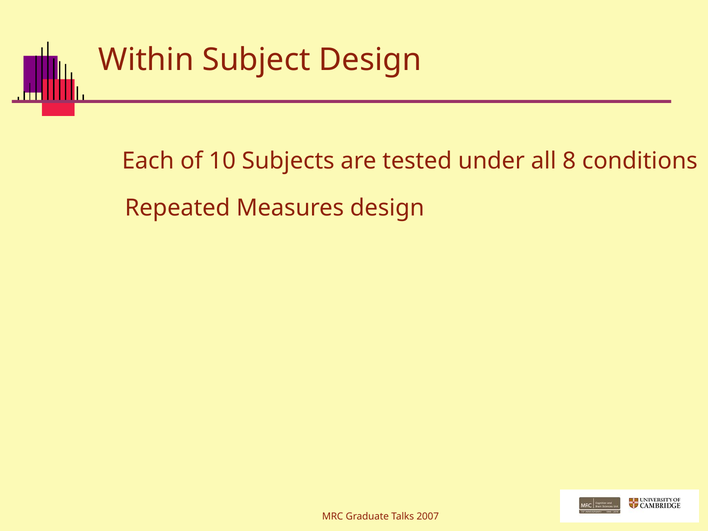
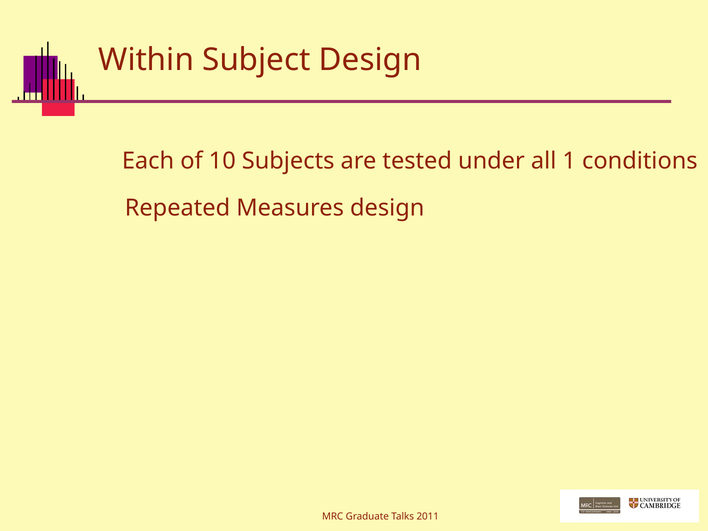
8: 8 -> 1 (569, 161)
2007: 2007 -> 2011 (428, 516)
